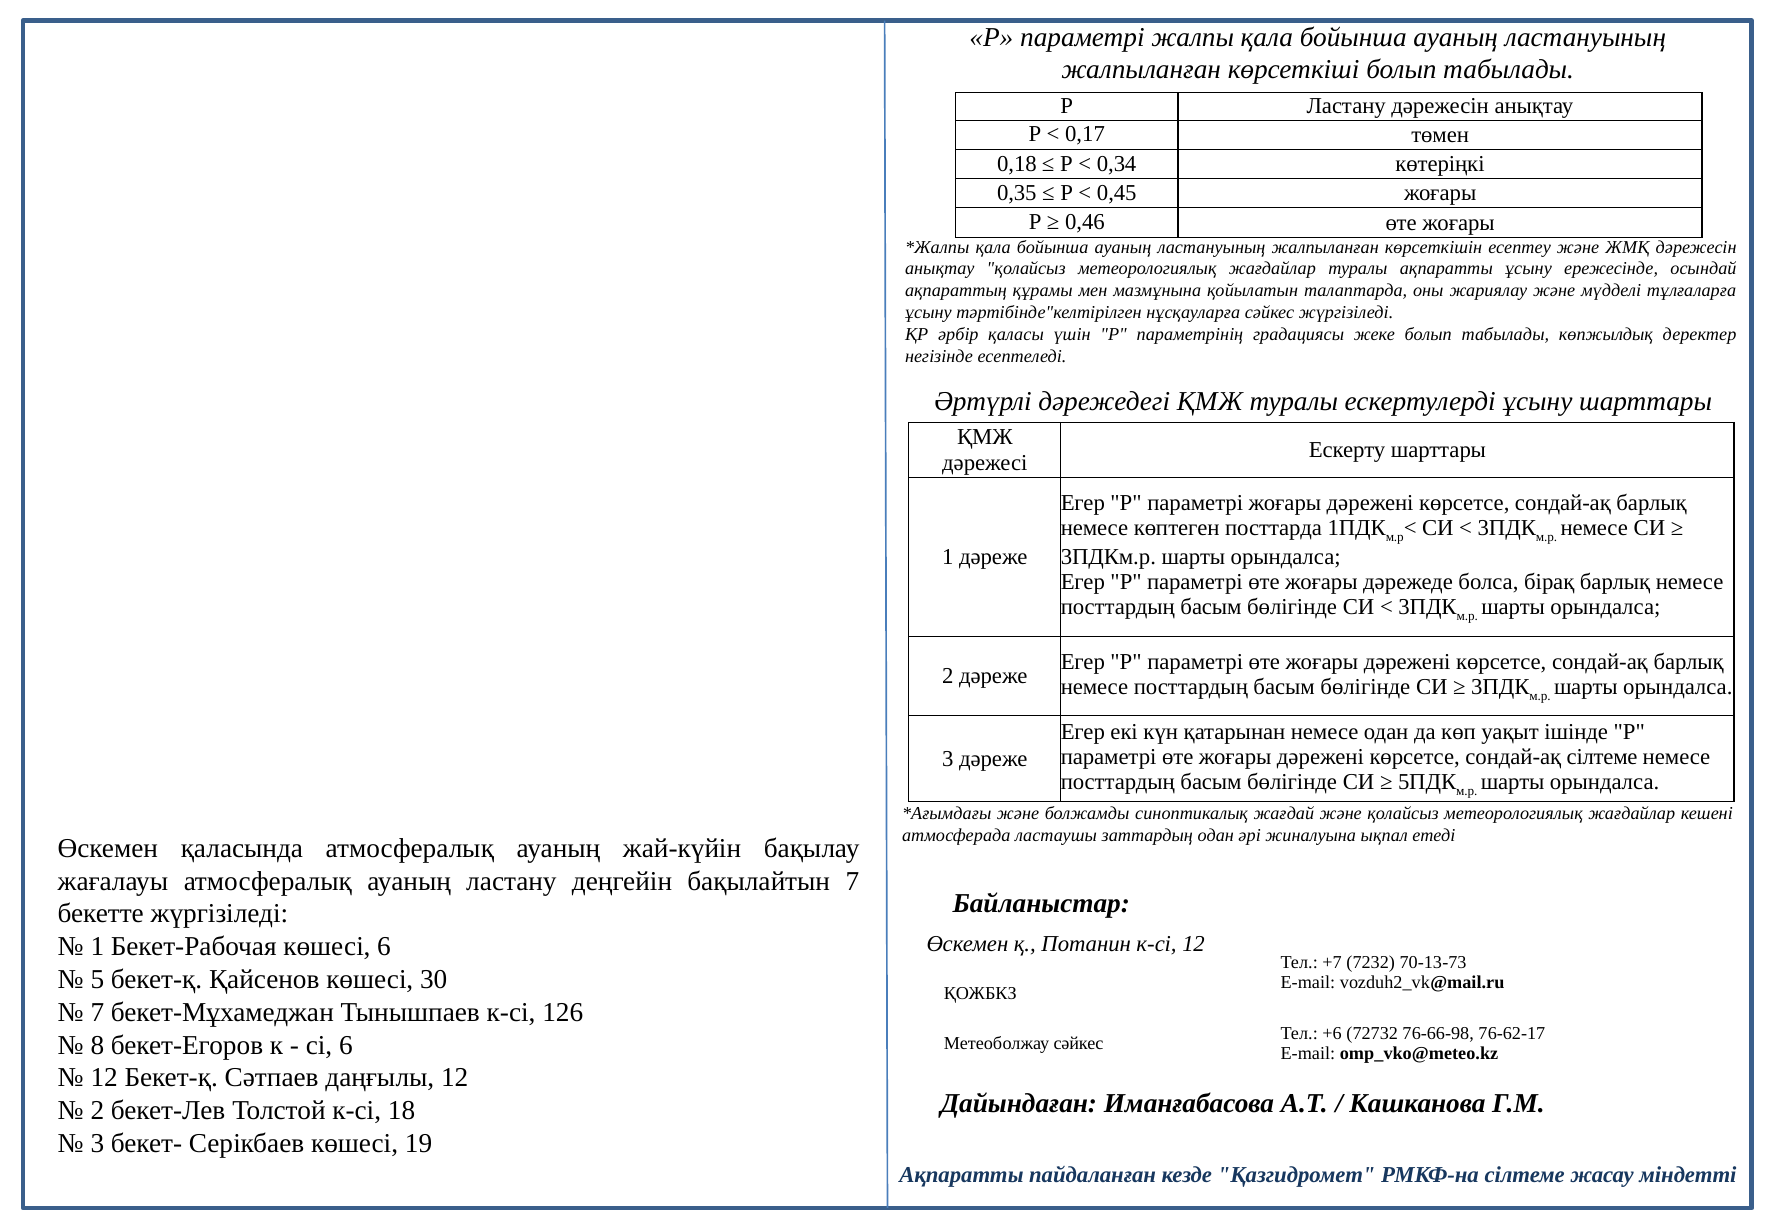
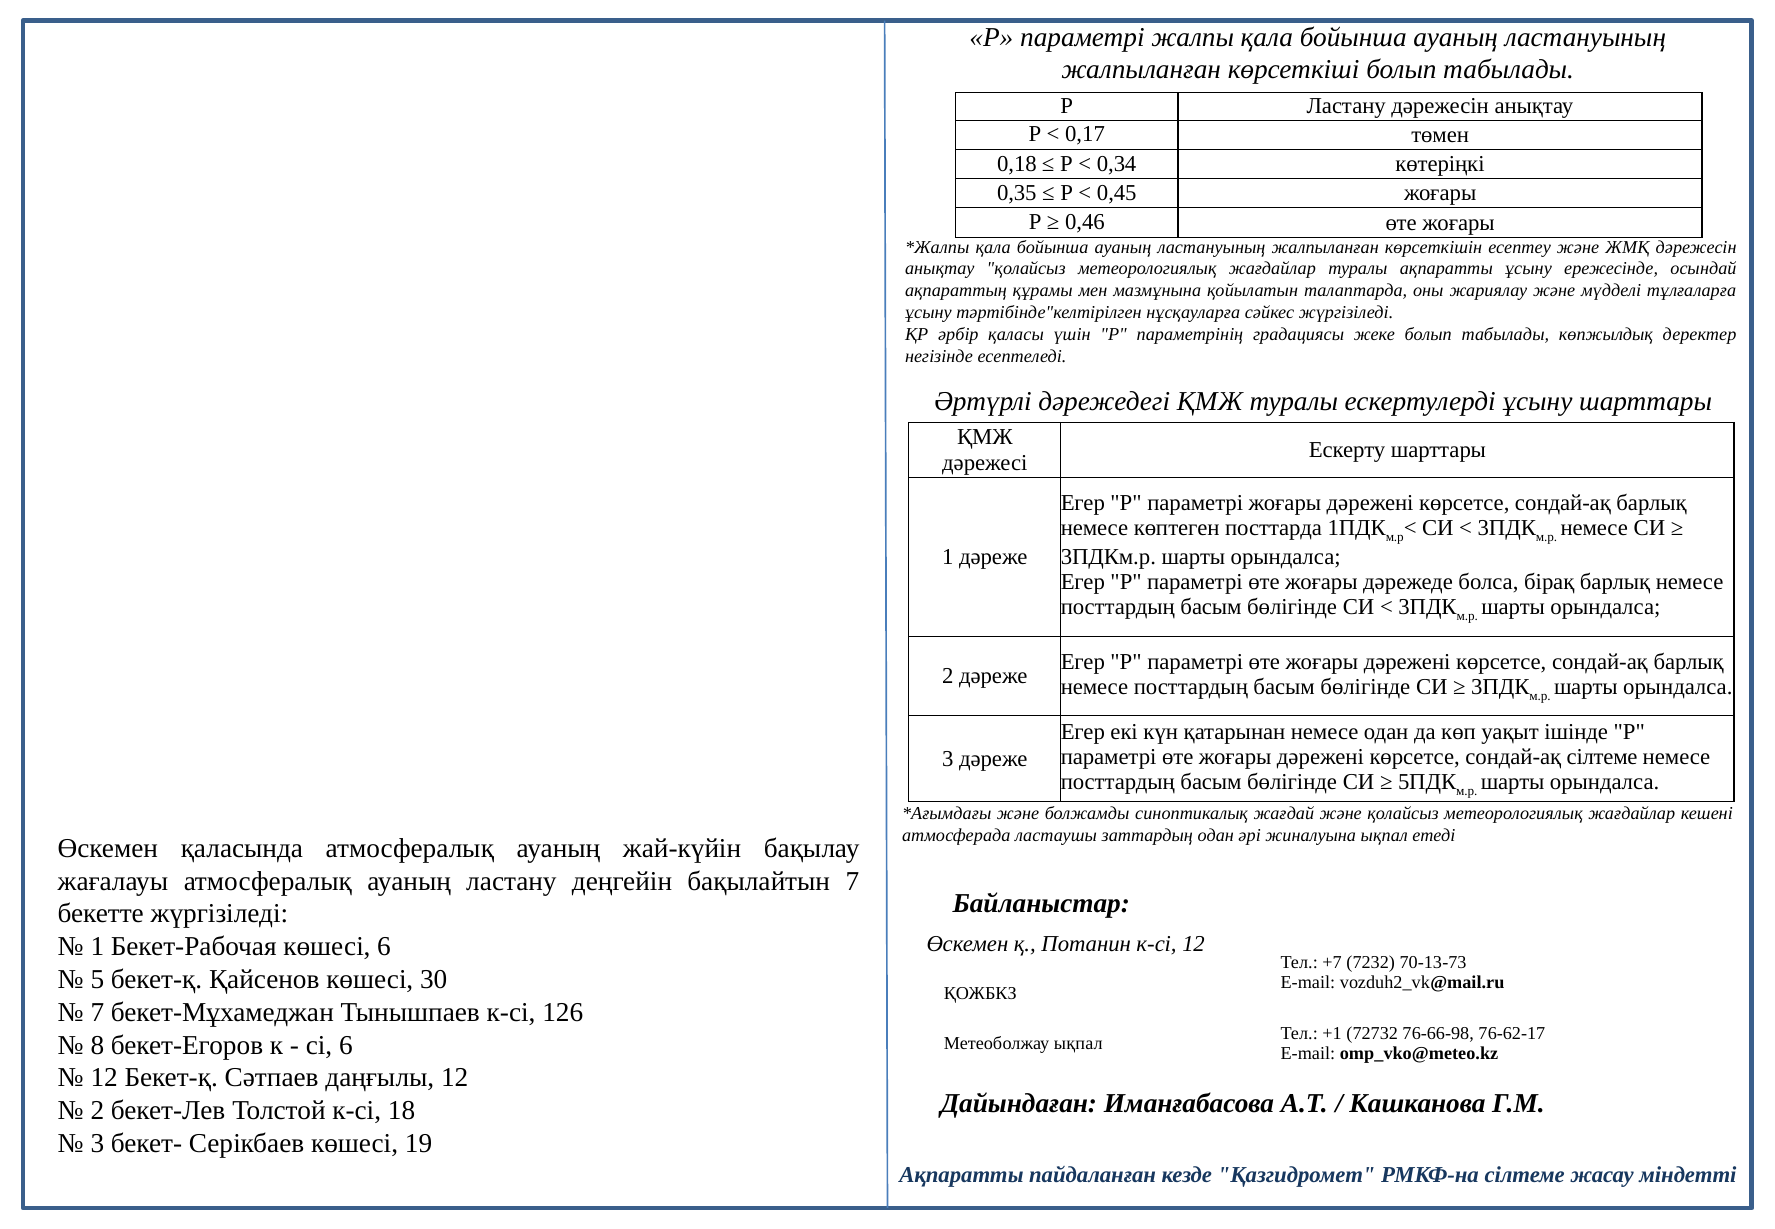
+6: +6 -> +1 (1332, 1034)
Метеоболжау сәйкес: сәйкес -> ықпал (1078, 1044)
